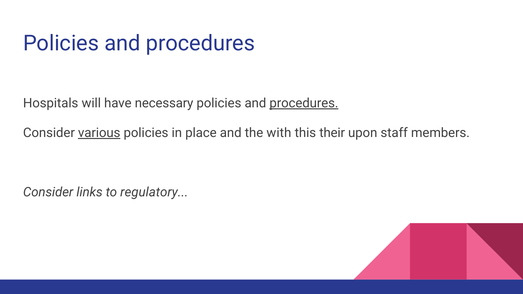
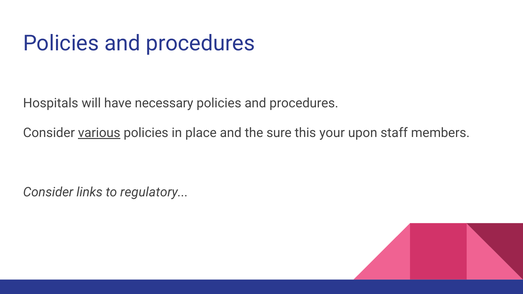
procedures underline: present -> none (304, 103)
with: with -> sure (279, 133)
their: their -> your (332, 133)
